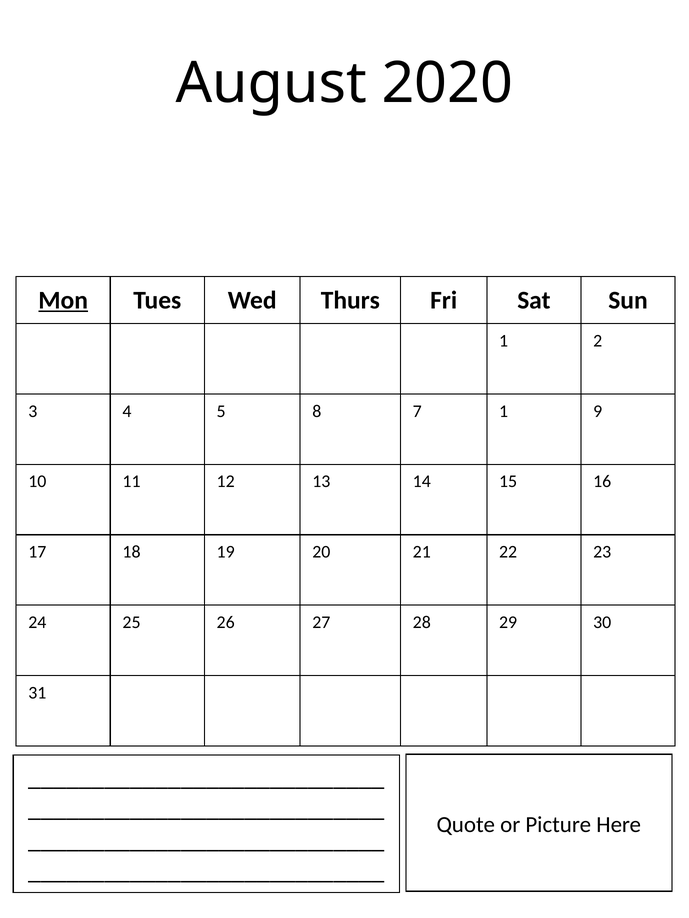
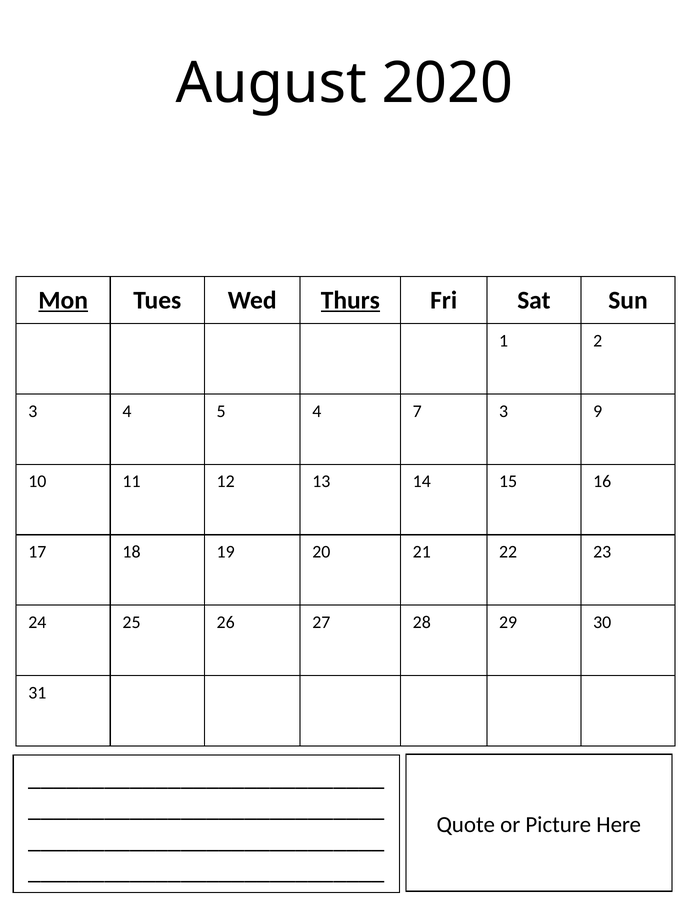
Thurs underline: none -> present (350, 301)
5 8: 8 -> 4 (317, 412)
7 1: 1 -> 3 (504, 412)
